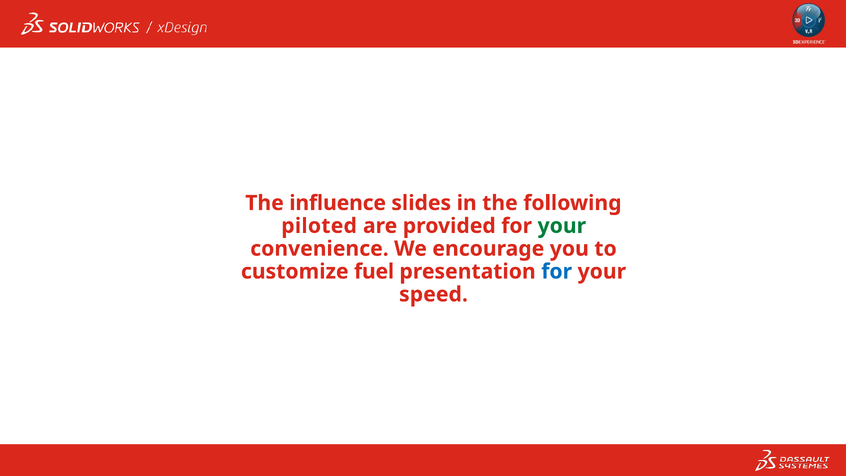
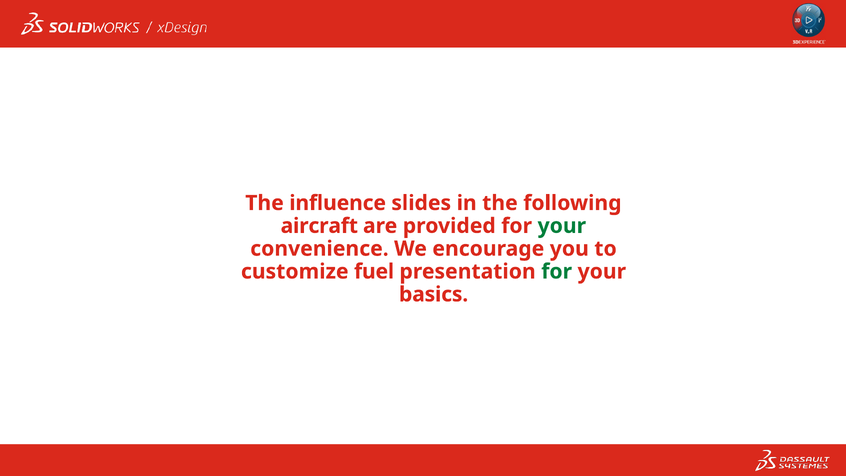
piloted: piloted -> aircraft (319, 226)
for colour: blue -> green (557, 271)
speed: speed -> basics (434, 294)
